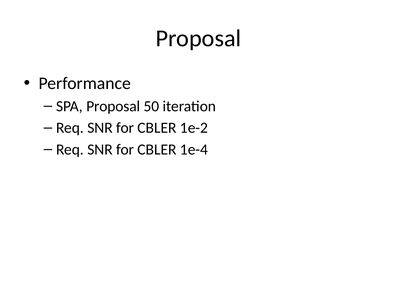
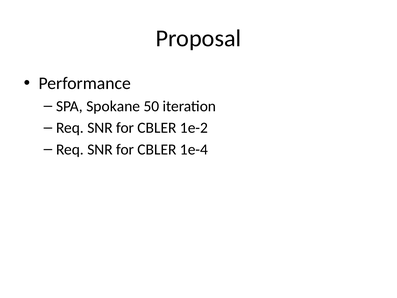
SPA Proposal: Proposal -> Spokane (113, 106)
